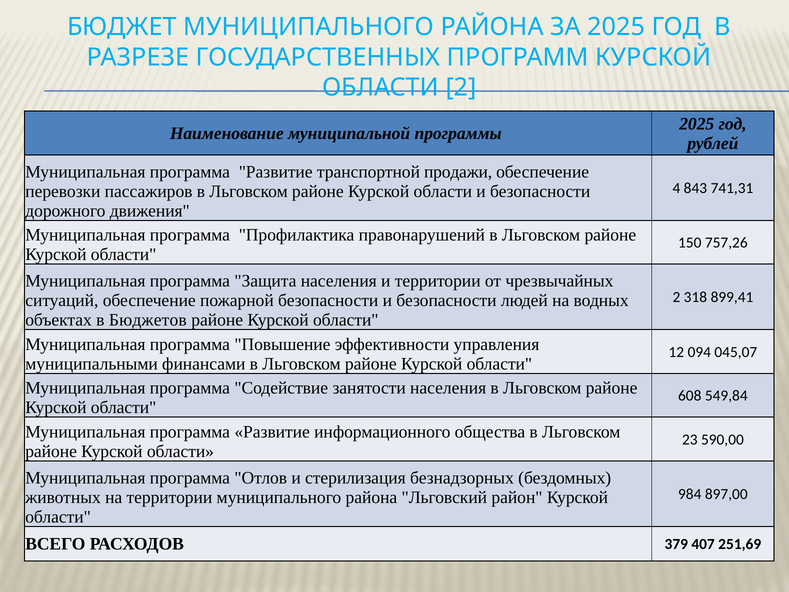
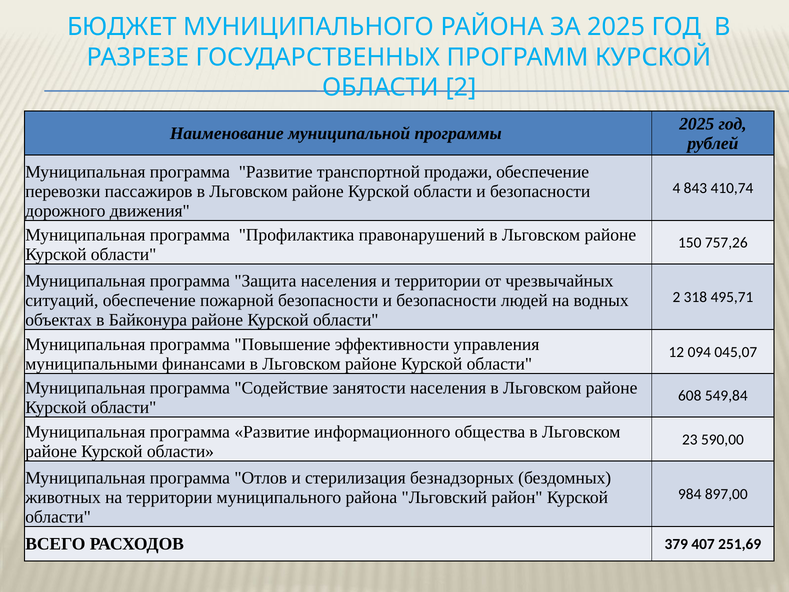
741,31: 741,31 -> 410,74 (732, 188)
899,41: 899,41 -> 495,71 (732, 297)
Бюджетов: Бюджетов -> Байконура (148, 320)
